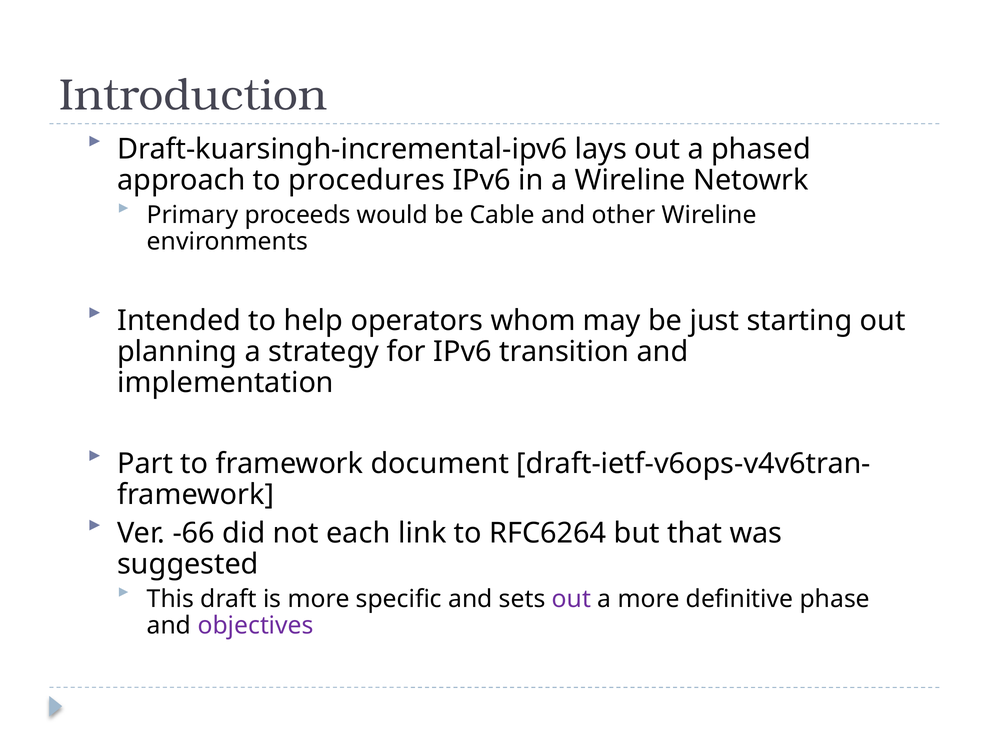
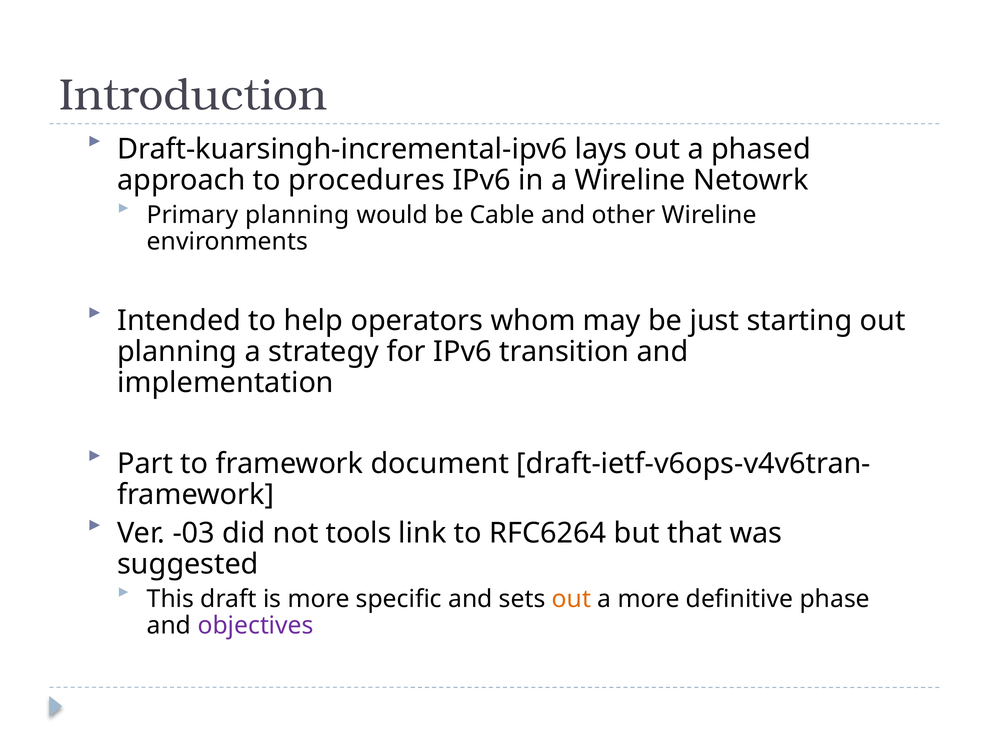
Primary proceeds: proceeds -> planning (297, 215)
-66: -66 -> -03 (194, 533)
each: each -> tools (359, 533)
out colour: purple -> orange (571, 599)
